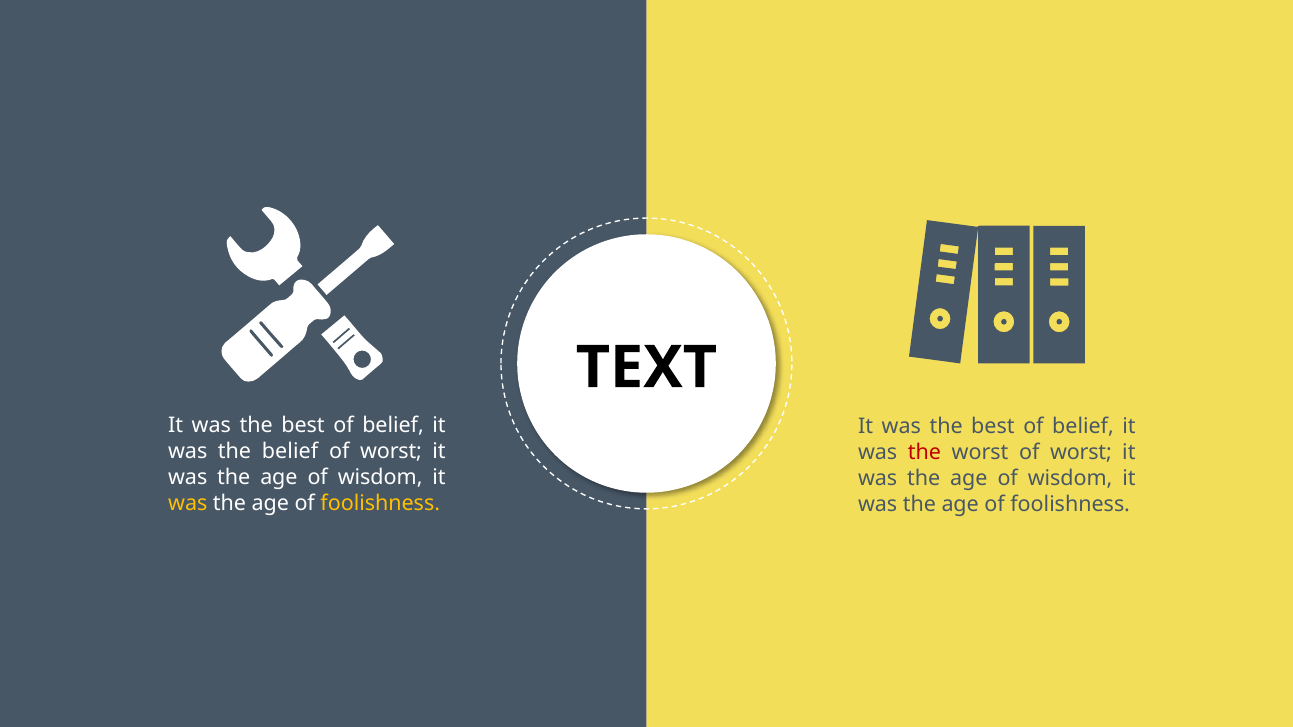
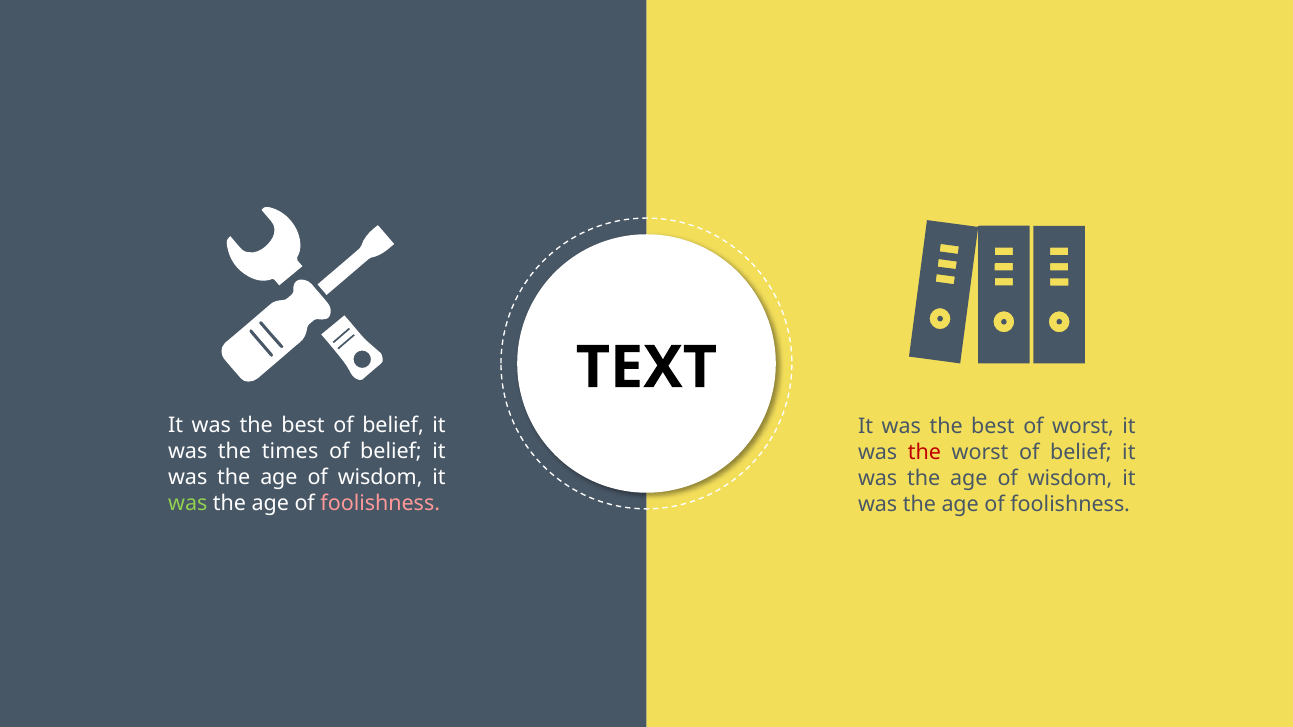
belief: belief -> worst (1083, 427)
the belief: belief -> times (290, 452)
worst: worst -> belief (391, 452)
worst of worst: worst -> belief (1081, 453)
was colour: yellow -> light green (188, 503)
foolishness colour: yellow -> pink (380, 503)
